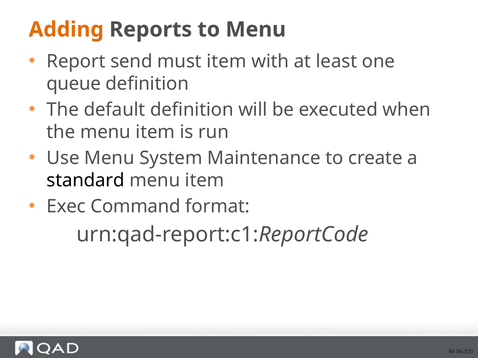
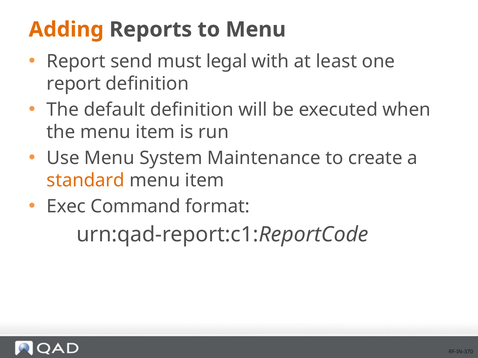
must item: item -> legal (227, 61)
queue: queue -> report (74, 84)
standard colour: black -> orange (86, 181)
